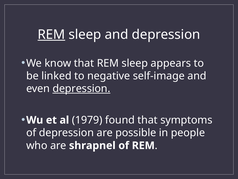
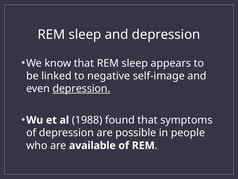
REM underline: present -> none (51, 34)
1979: 1979 -> 1988 (87, 120)
shrapnel: shrapnel -> available (92, 145)
